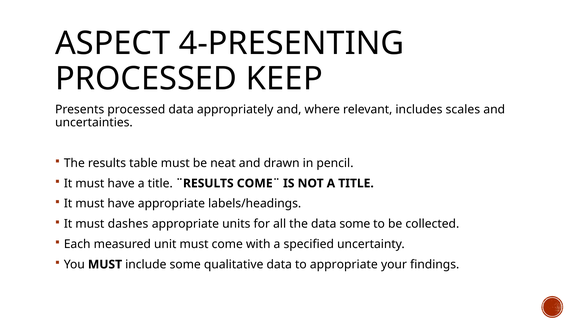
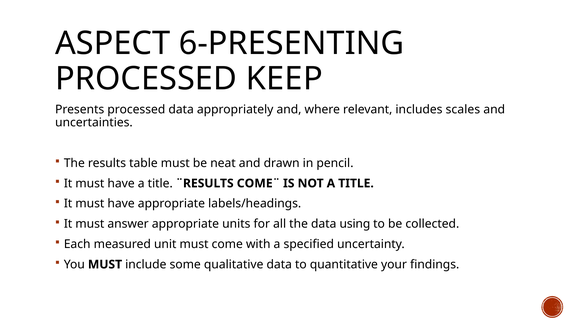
4-PRESENTING: 4-PRESENTING -> 6-PRESENTING (291, 43)
dashes: dashes -> answer (128, 224)
data some: some -> using (355, 224)
to appropriate: appropriate -> quantitative (344, 264)
